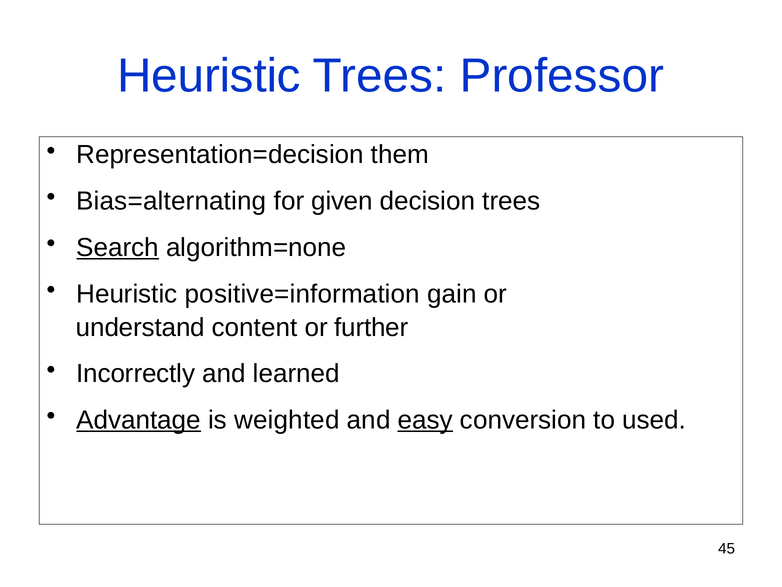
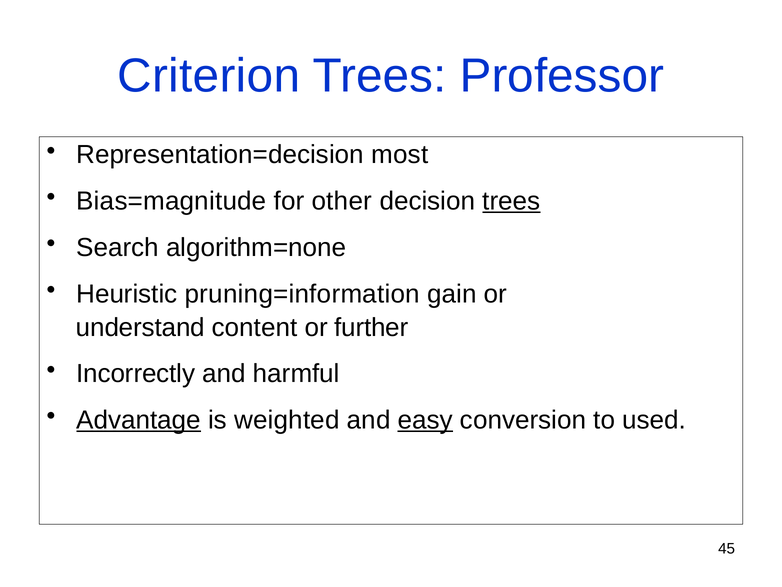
Heuristic: Heuristic -> Criterion (209, 76)
them: them -> most (400, 155)
Bias=alternating: Bias=alternating -> Bias=magnitude (171, 201)
given: given -> other (342, 201)
trees underline: none -> present (511, 201)
Search underline: present -> none (118, 247)
positive=information: positive=information -> pruning=information (302, 294)
learned: learned -> harmful (296, 373)
